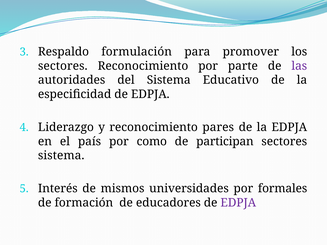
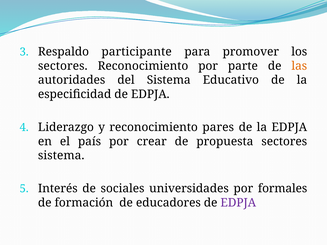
formulación: formulación -> participante (137, 52)
las colour: purple -> orange (299, 66)
como: como -> crear (152, 142)
participan: participan -> propuesta (225, 142)
mismos: mismos -> sociales (123, 189)
